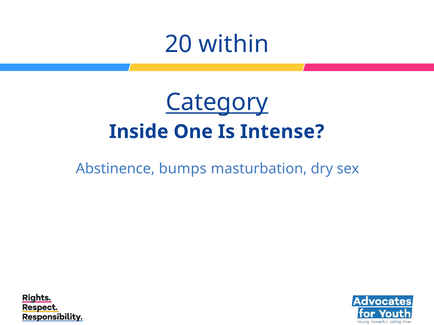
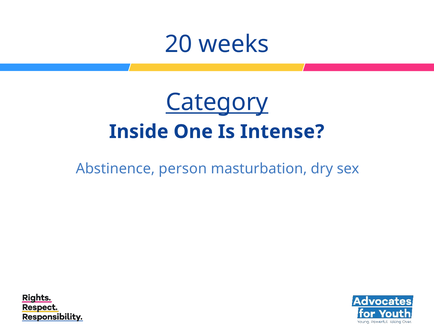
within: within -> weeks (234, 44)
bumps: bumps -> person (183, 169)
